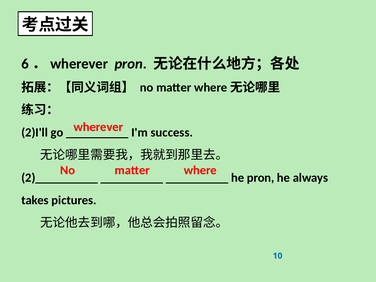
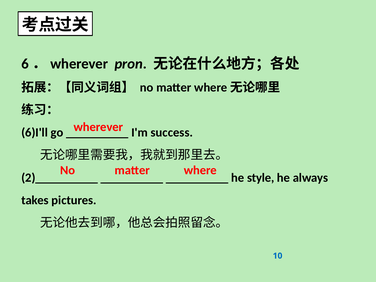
2)I'll: 2)I'll -> 6)I'll (35, 133)
he pron: pron -> style (261, 178)
